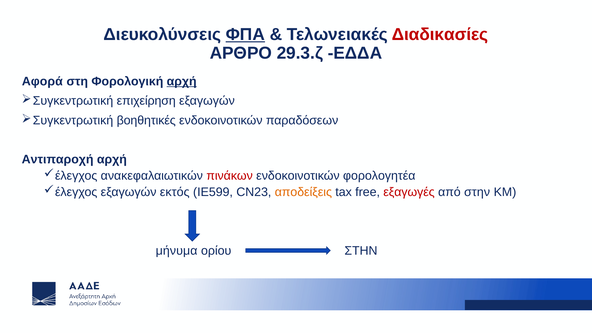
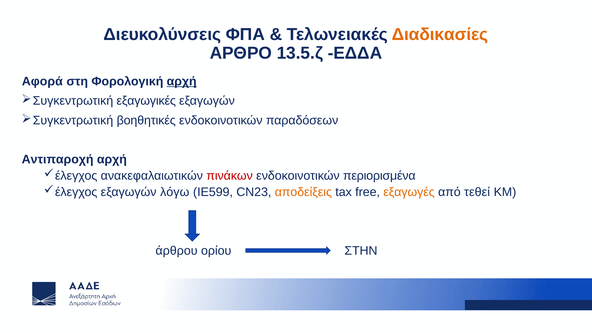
ΦΠΑ underline: present -> none (245, 35)
Διαδικασίες colour: red -> orange (440, 35)
29.3.ζ: 29.3.ζ -> 13.5.ζ (300, 53)
επιχείρηση: επιχείρηση -> εξαγωγικές (146, 101)
φορολογητέα: φορολογητέα -> περιορισμένα (379, 176)
εκτός: εκτός -> λόγω (175, 192)
εξαγωγές colour: red -> orange (409, 192)
από στην: στην -> τεθεί (477, 192)
μήνυμα: μήνυμα -> άρθρου (177, 251)
